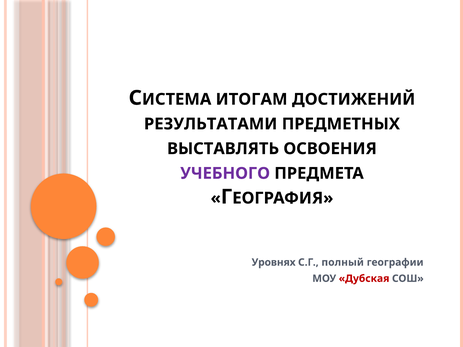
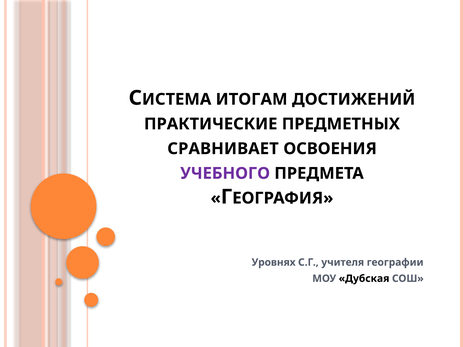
РЕЗУЛЬТАТАМИ: РЕЗУЛЬТАТАМИ -> ПРАКТИЧЕСКИЕ (211, 124)
ВЫСТАВЛЯТЬ: ВЫСТАВЛЯТЬ -> СРАВНИВАЕТ (223, 149)
полный: полный -> учителя (343, 263)
Дубская colour: red -> black (364, 279)
